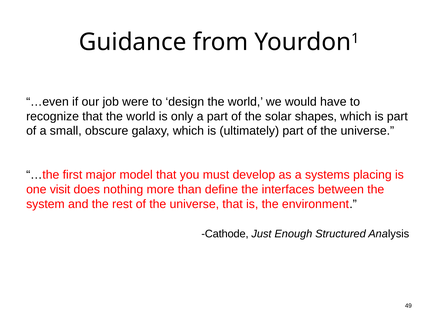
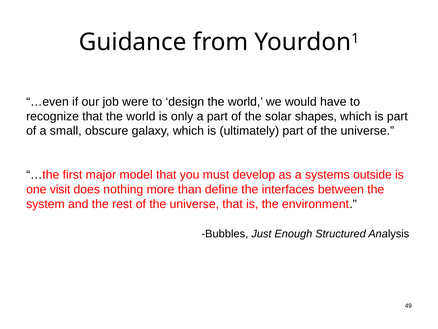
placing: placing -> outside (372, 175)
Cathode: Cathode -> Bubbles (225, 233)
